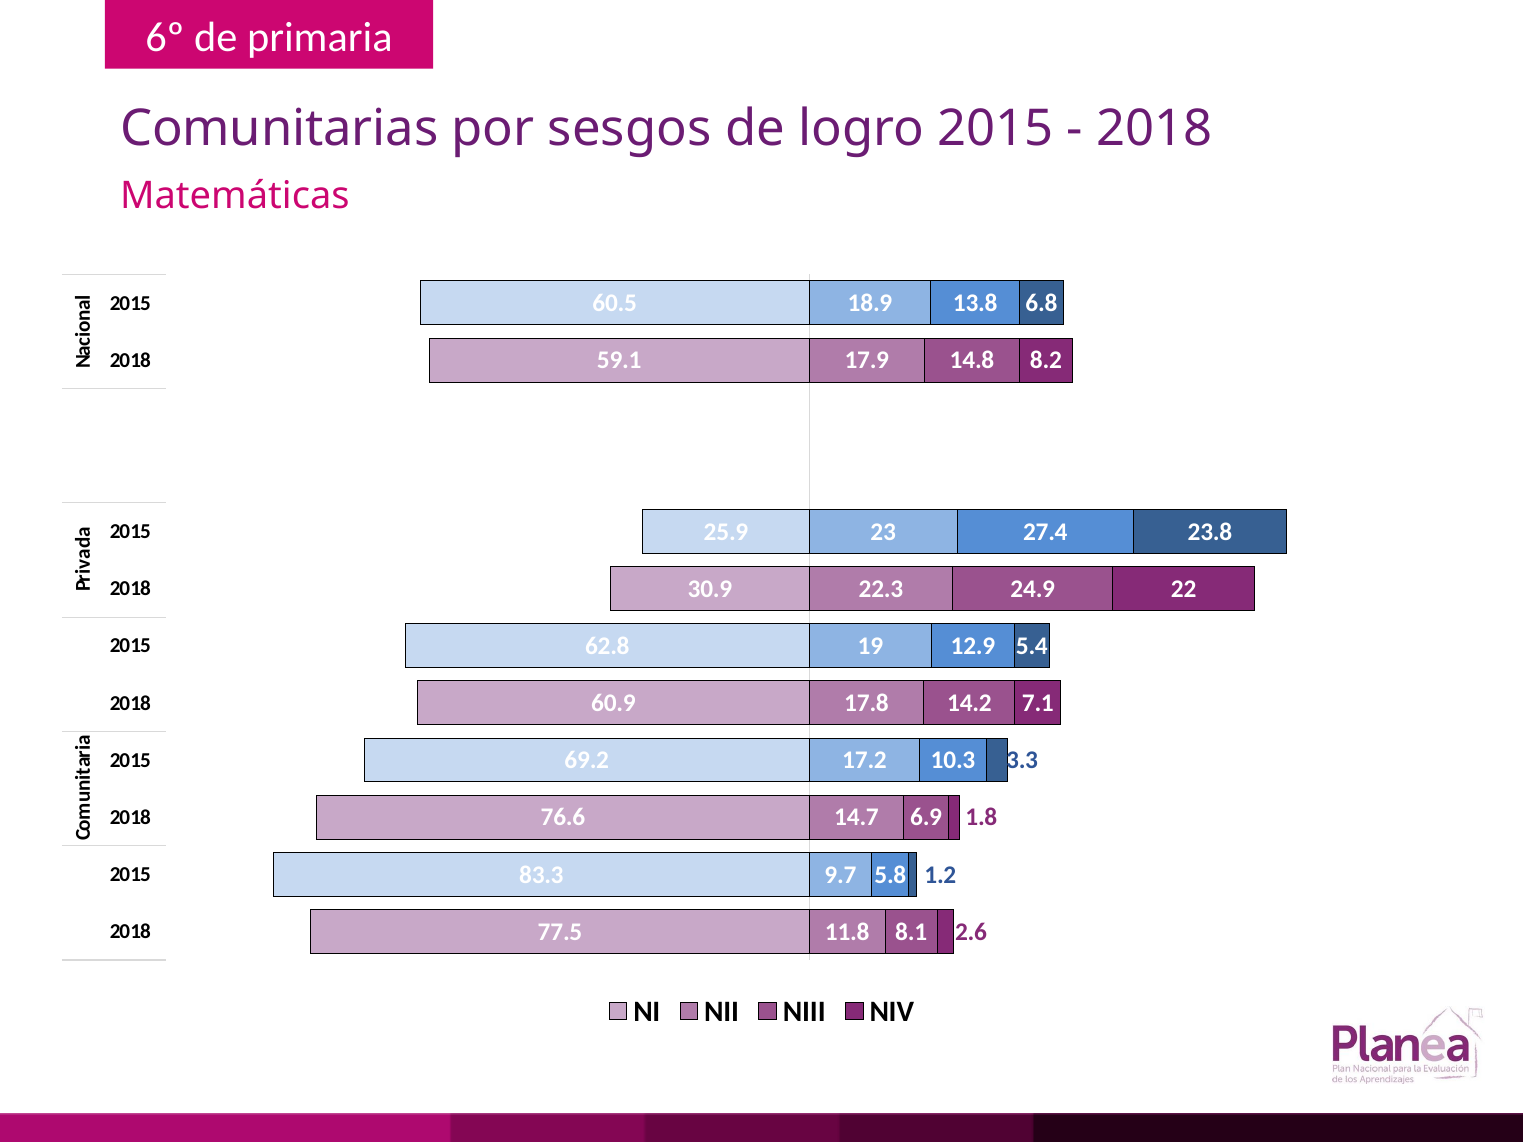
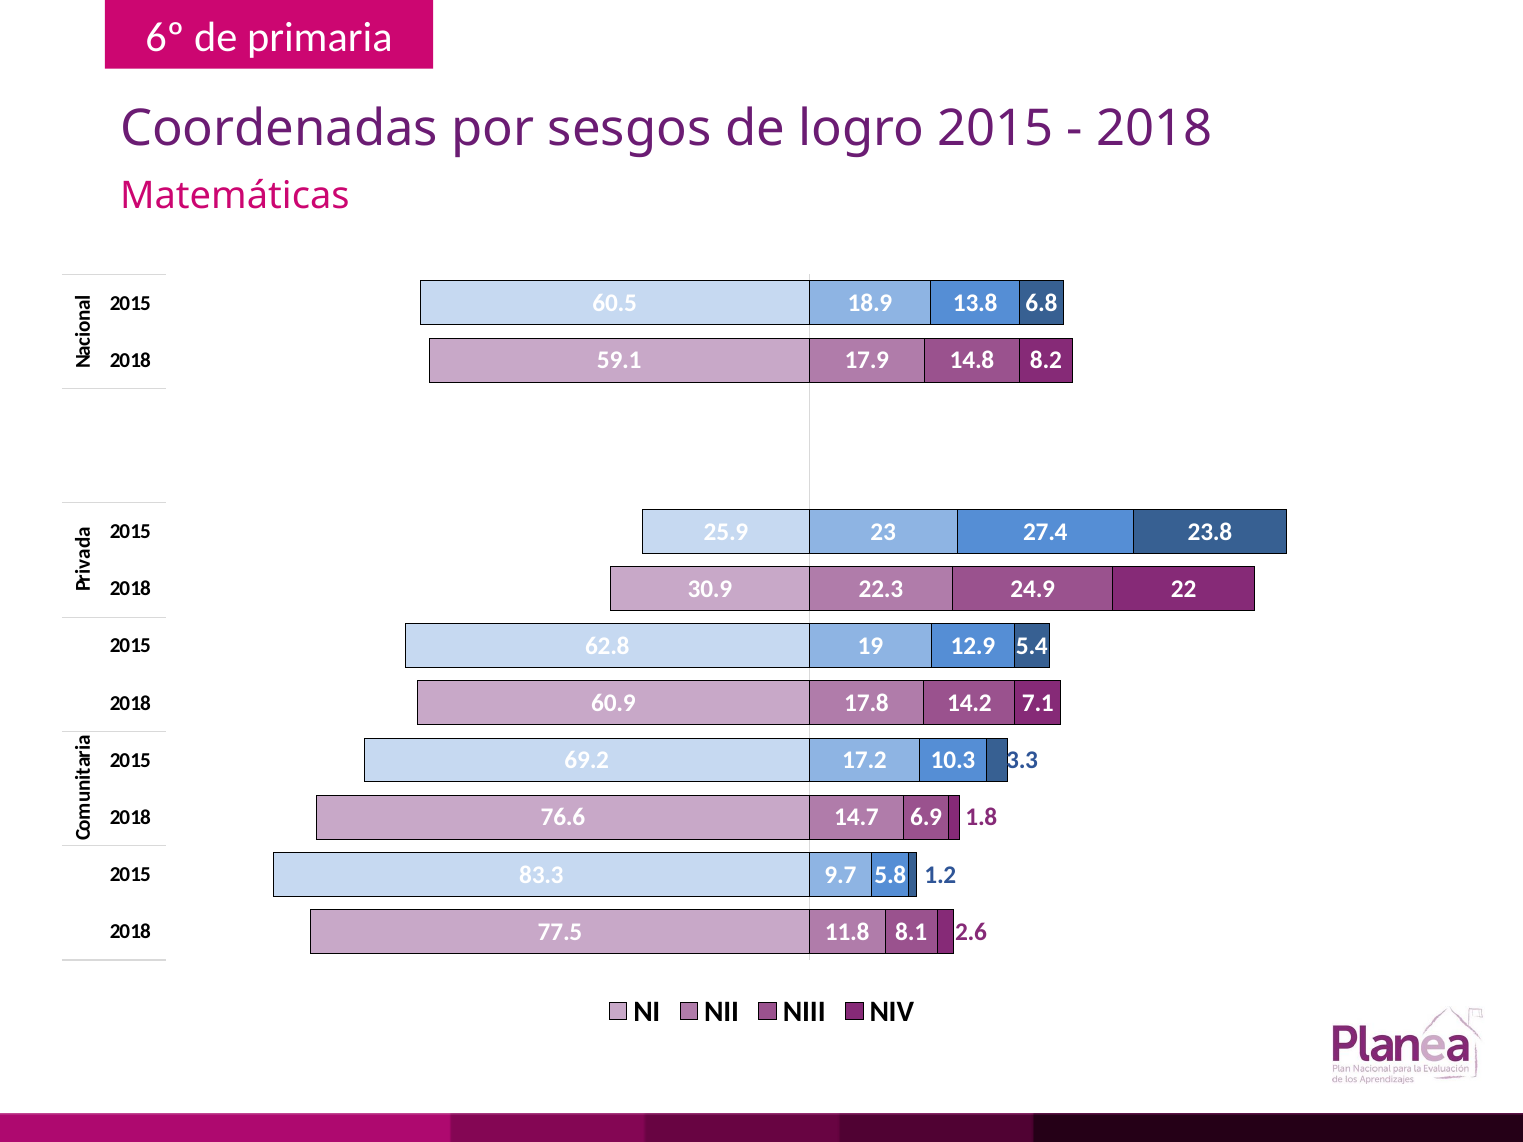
Comunitarias: Comunitarias -> Coordenadas (279, 129)
